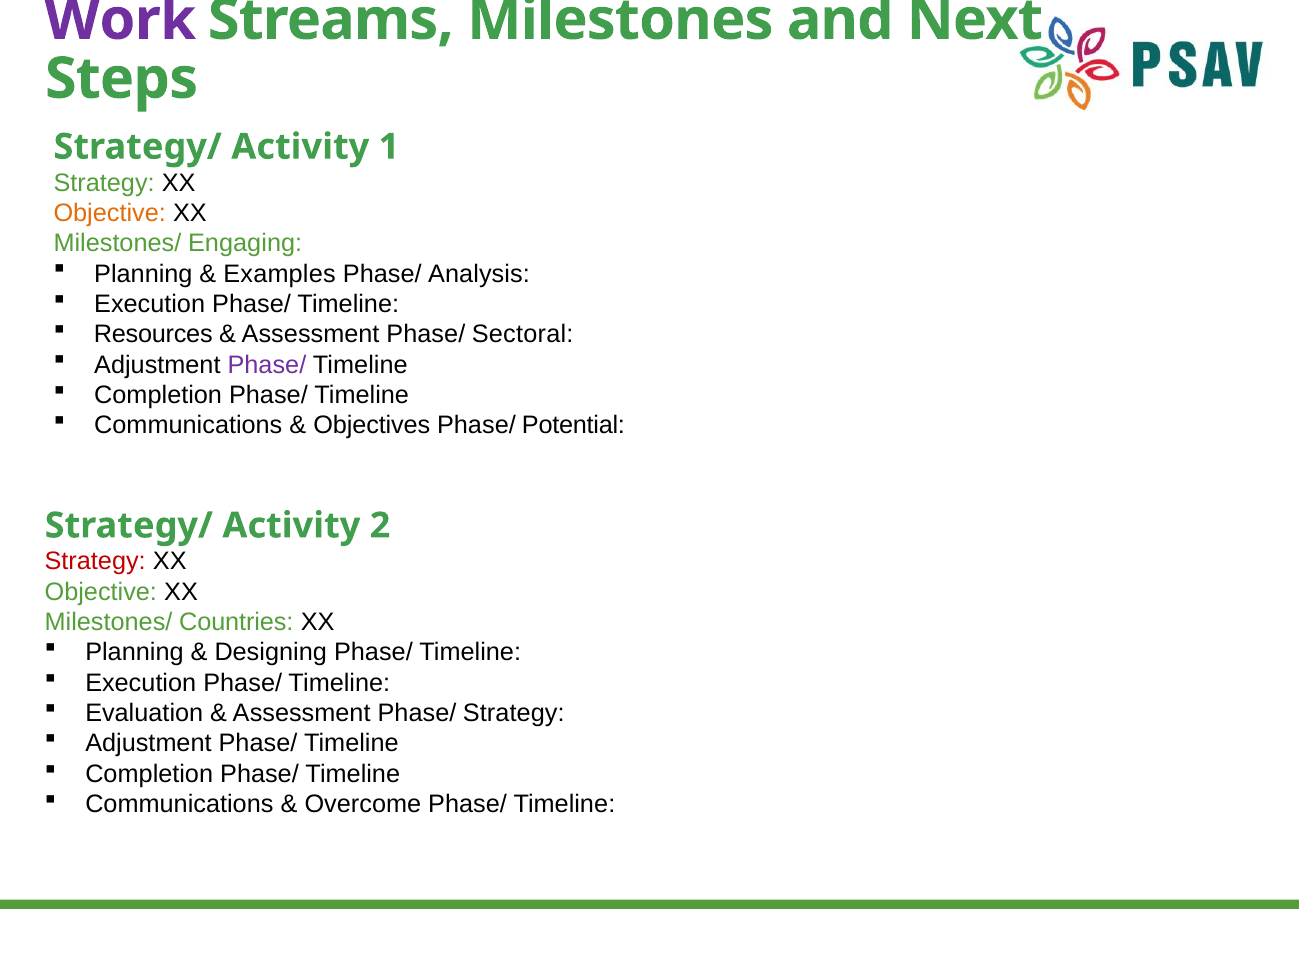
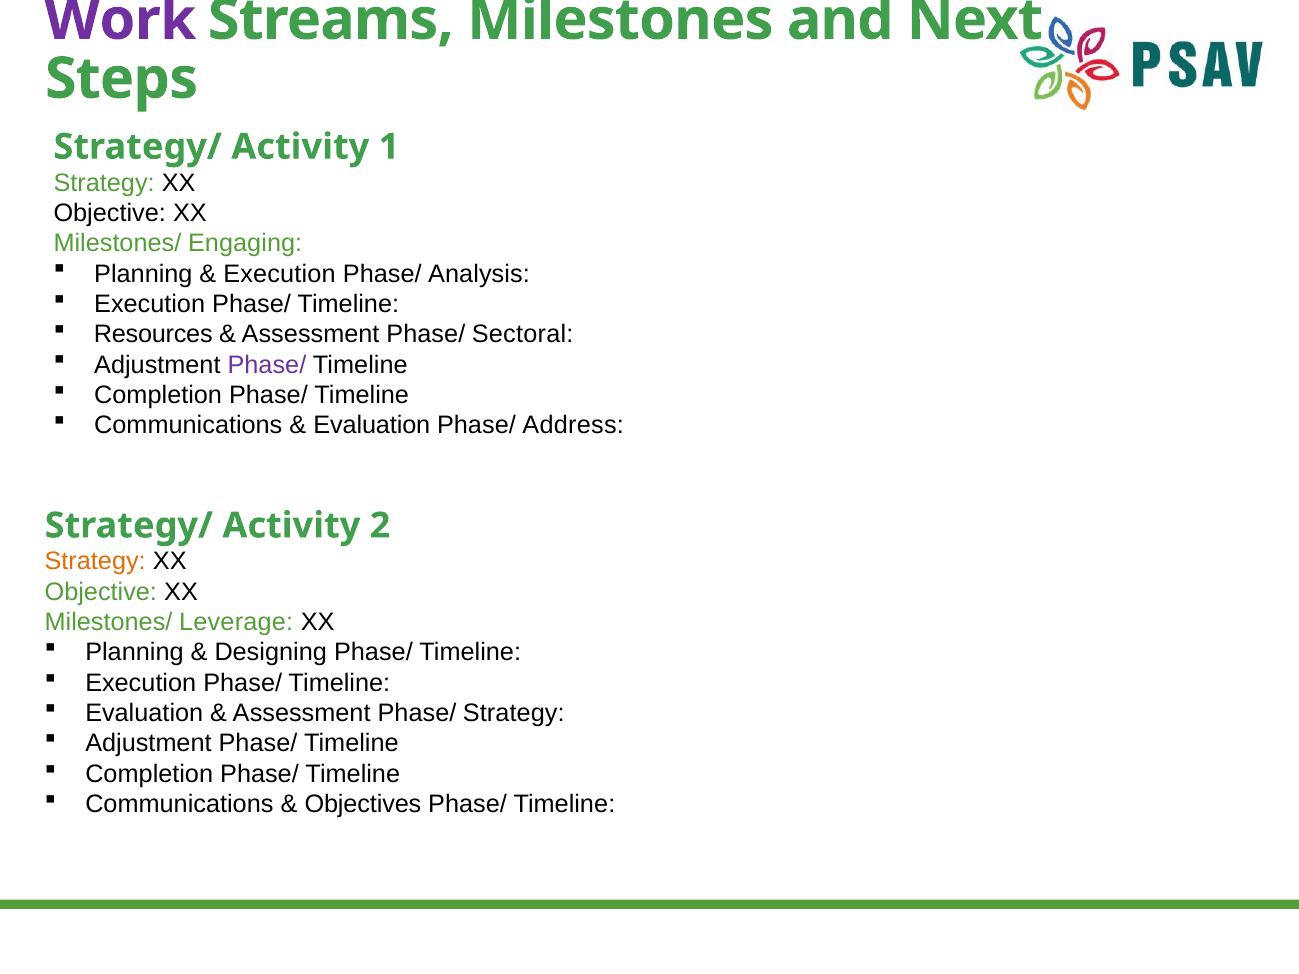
Objective colour: orange -> black (110, 213)
Examples: Examples -> Execution (280, 274)
Objectives: Objectives -> Evaluation (372, 425)
Potential: Potential -> Address (573, 425)
Strategy colour: red -> orange (95, 562)
Countries: Countries -> Leverage (236, 622)
Overcome: Overcome -> Objectives (363, 804)
